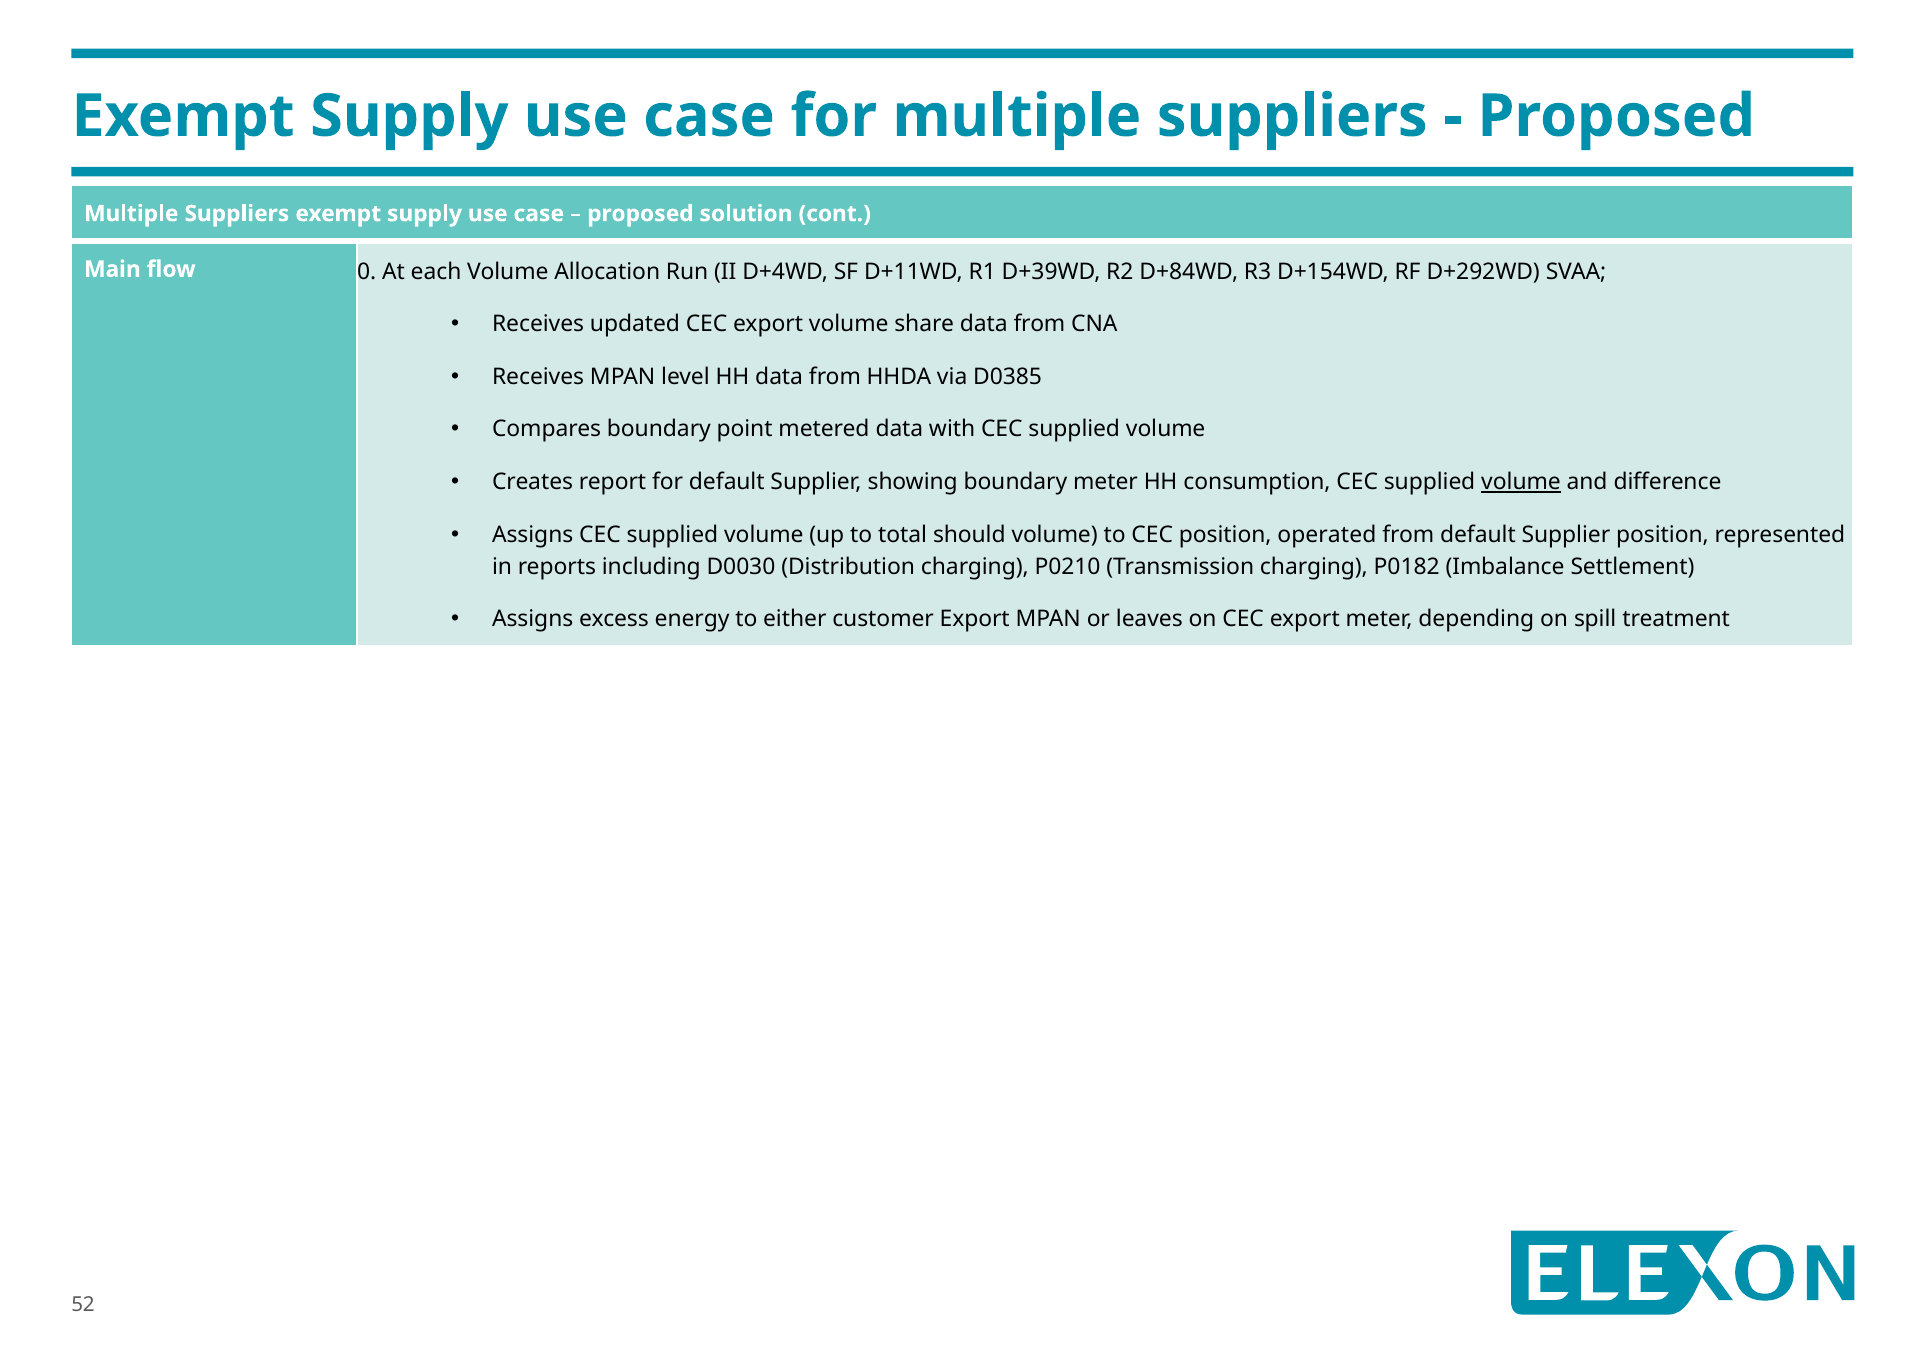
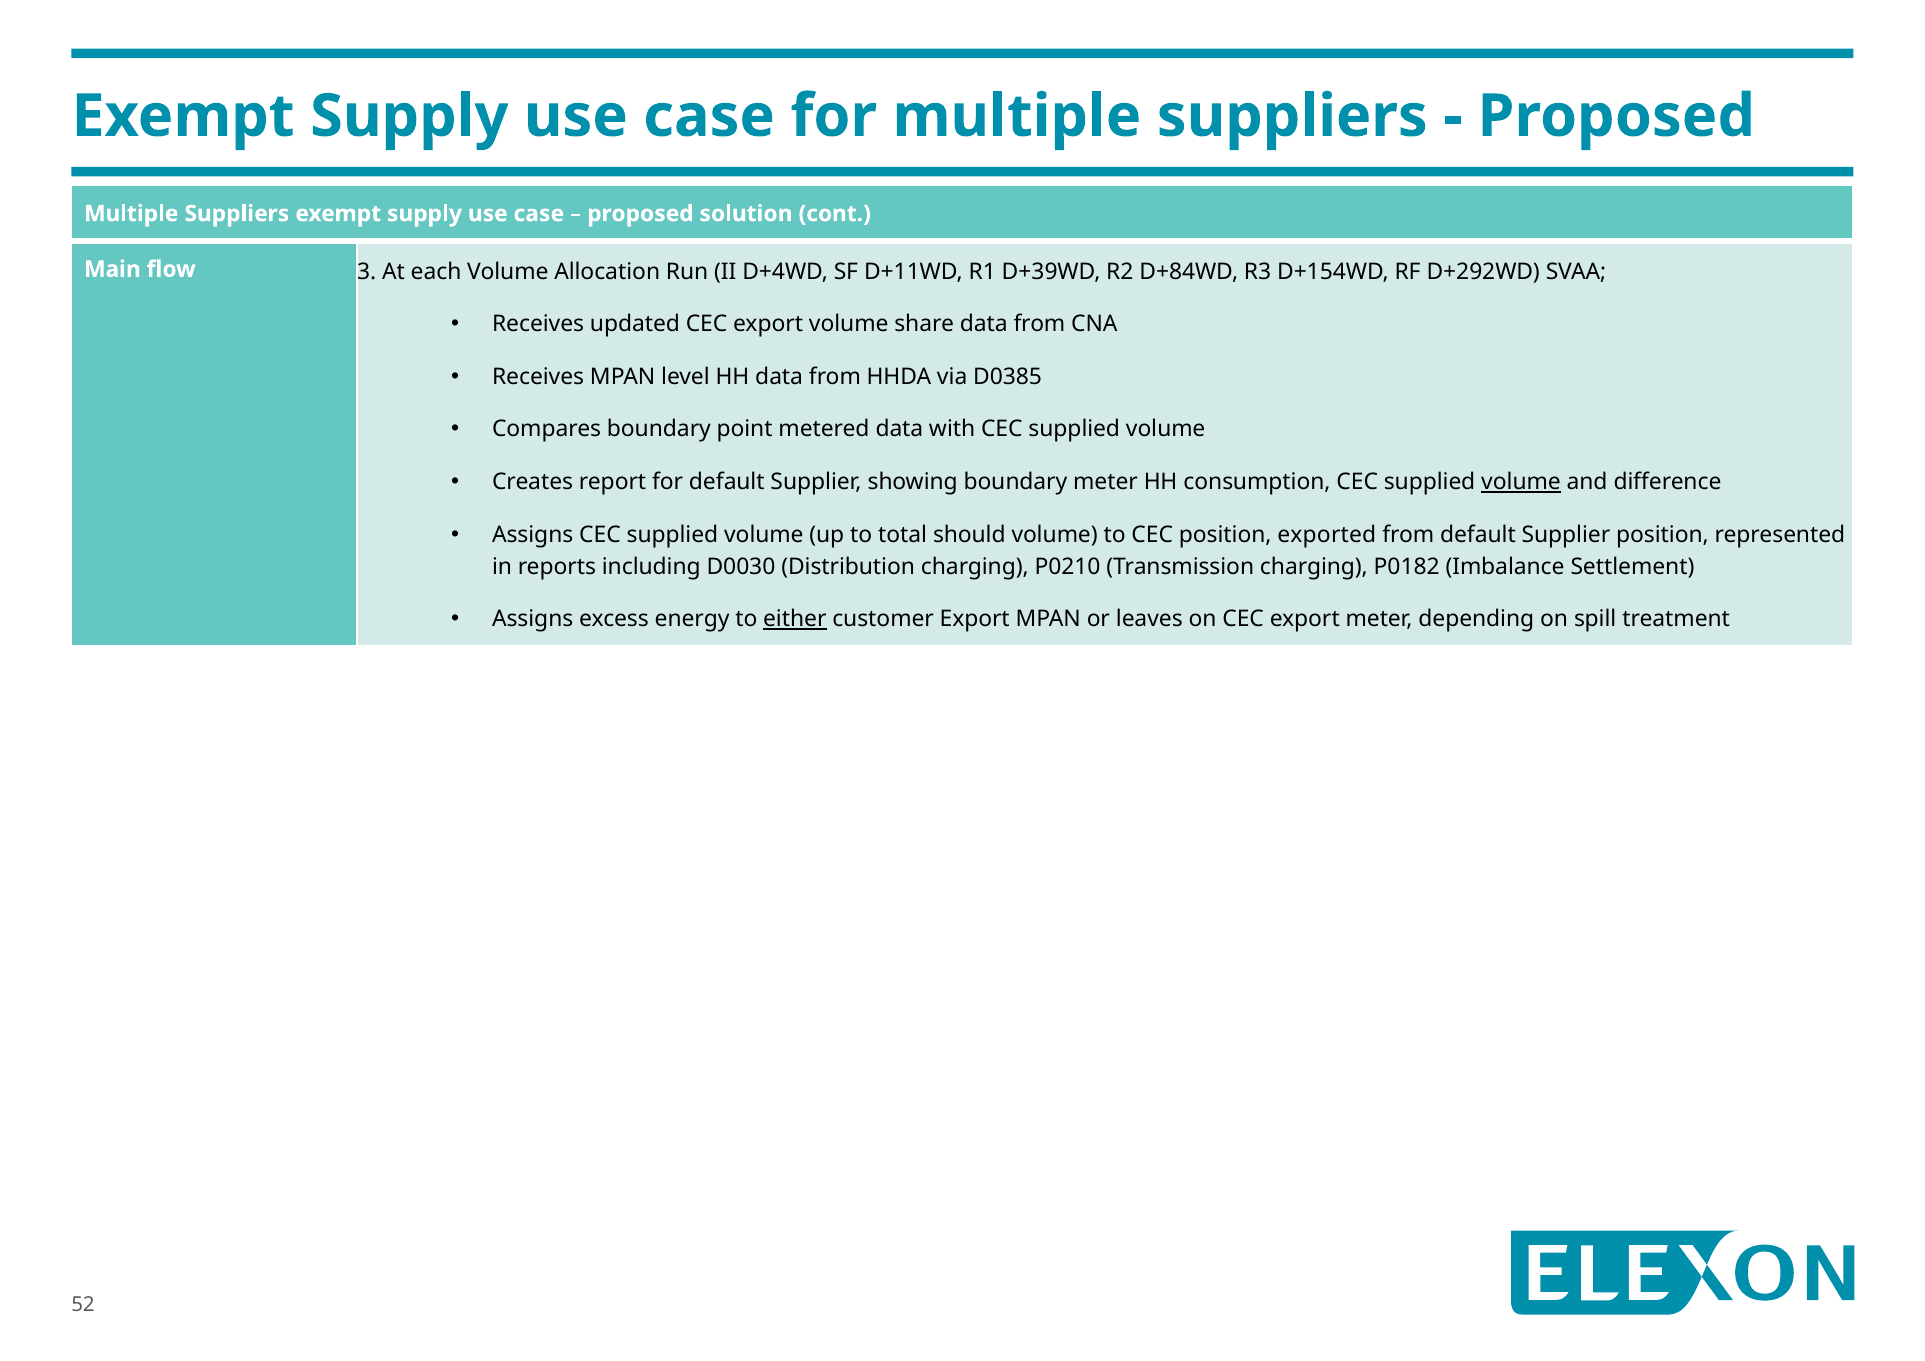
0: 0 -> 3 (367, 272)
operated: operated -> exported (1327, 535)
either underline: none -> present (795, 619)
